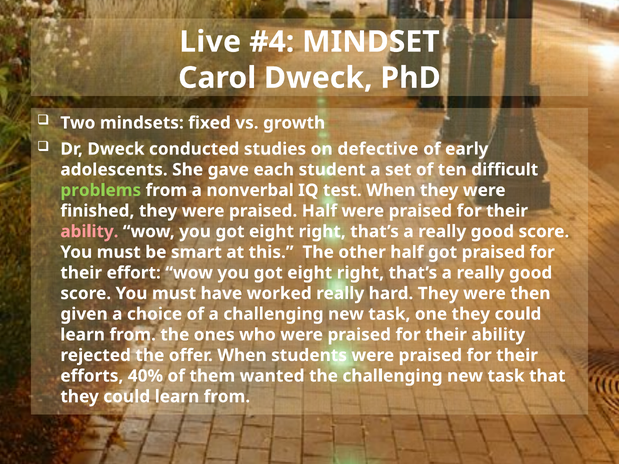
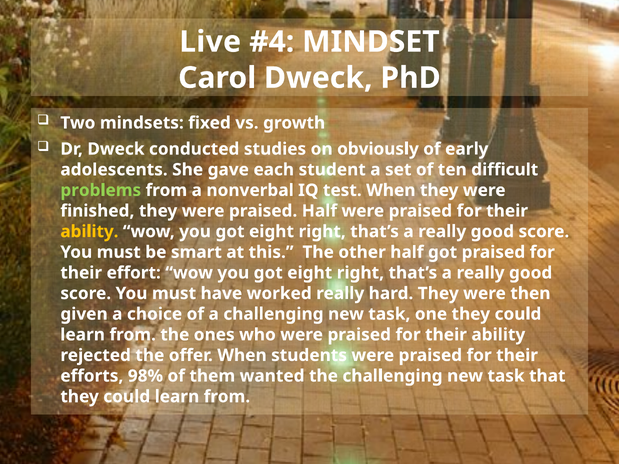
defective: defective -> obviously (378, 149)
ability colour: pink -> yellow (89, 232)
40%: 40% -> 98% (145, 376)
